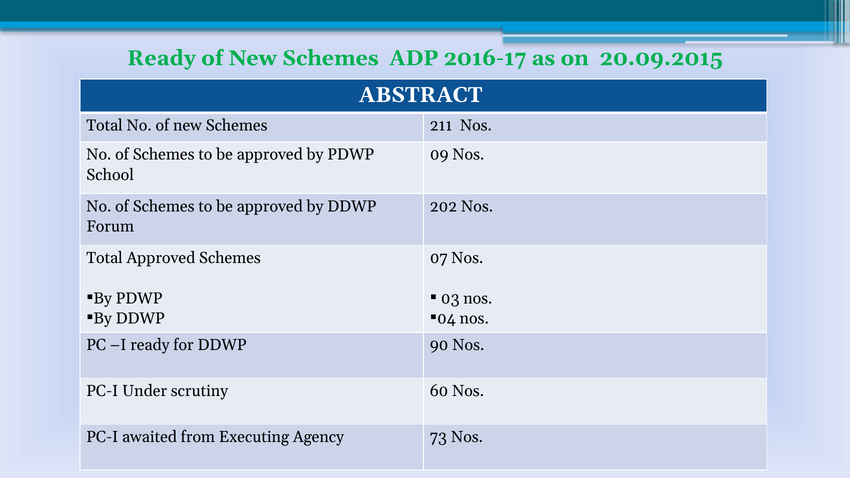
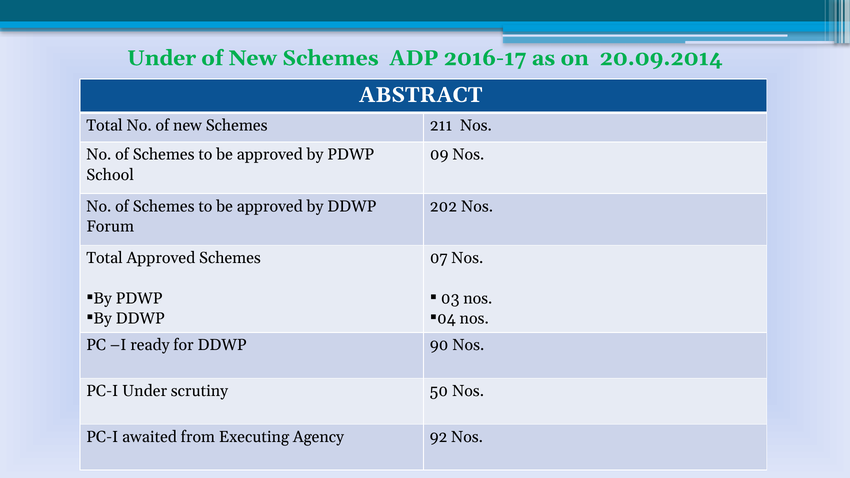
Ready: Ready -> Under (162, 58)
20.09.2015: 20.09.2015 -> 20.09.2014 (661, 58)
60: 60 -> 50 (439, 391)
73: 73 -> 92 (439, 437)
